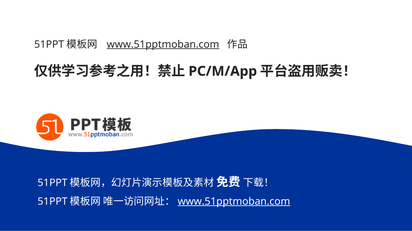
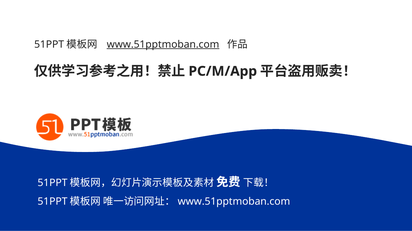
www.51pptmoban.com underline: present -> none (234, 202)
